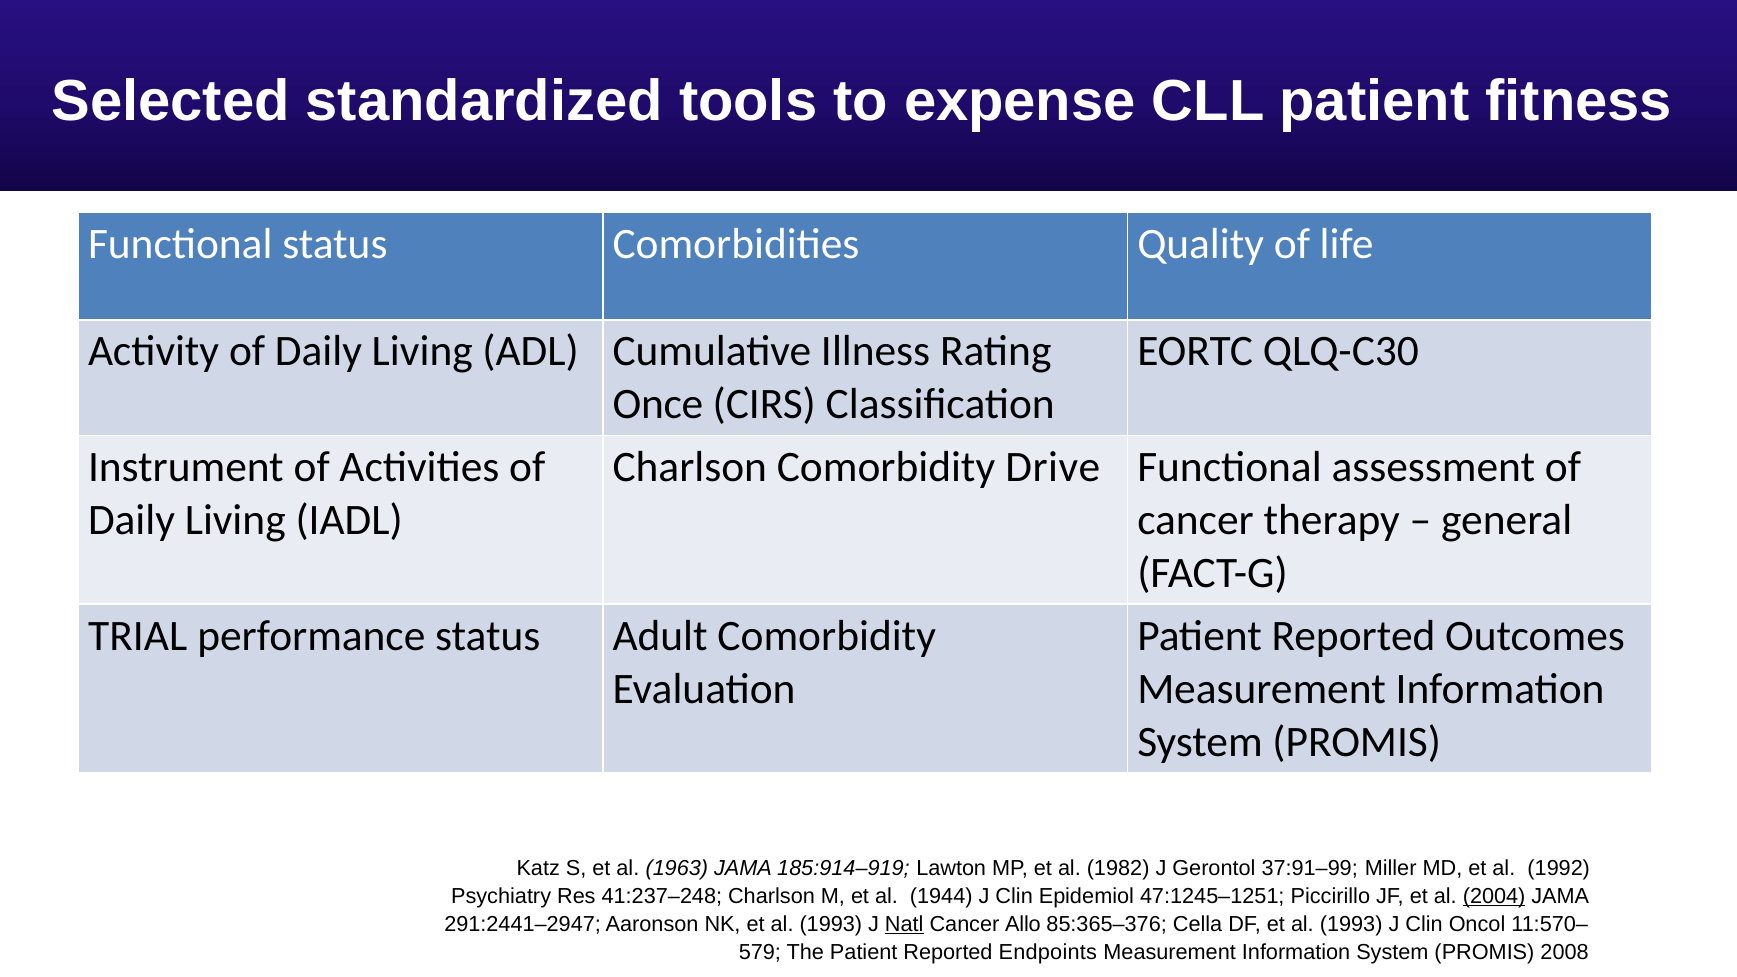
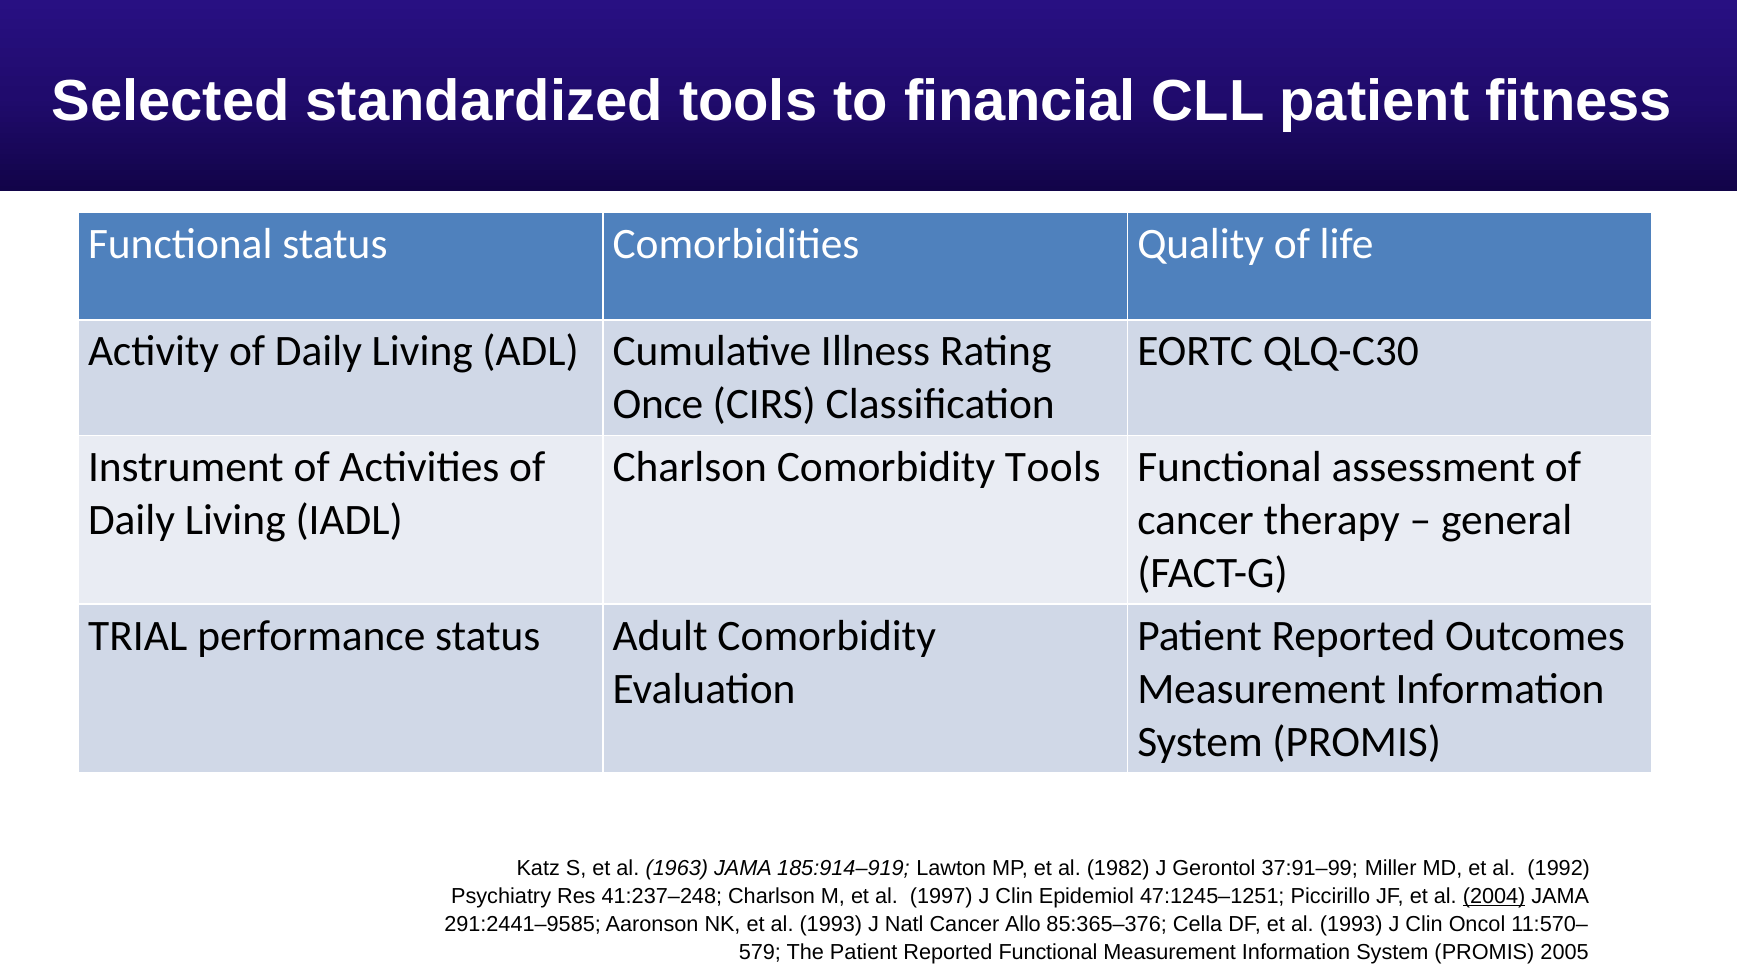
expense: expense -> financial (1020, 101)
Comorbidity Drive: Drive -> Tools (1053, 467)
1944: 1944 -> 1997 (941, 896)
291:2441–2947: 291:2441–2947 -> 291:2441–9585 (523, 924)
Natl underline: present -> none (904, 924)
Reported Endpoints: Endpoints -> Functional (1048, 952)
2008: 2008 -> 2005 (1565, 952)
